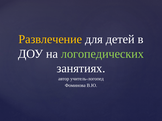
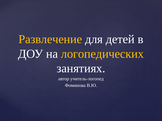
логопедических colour: light green -> yellow (102, 54)
